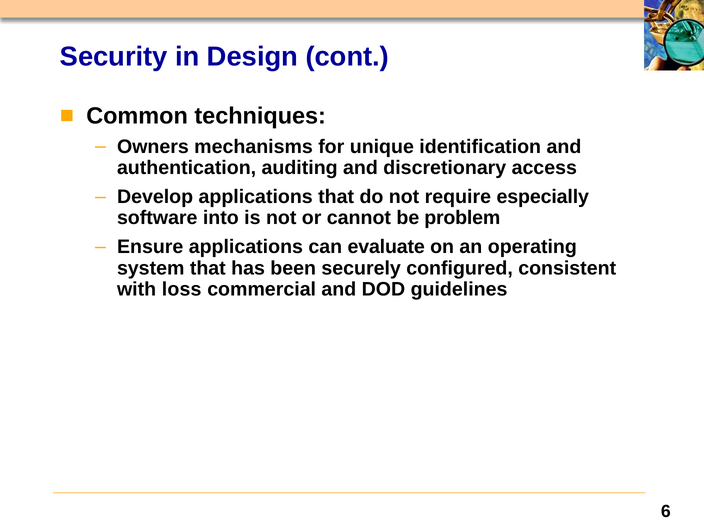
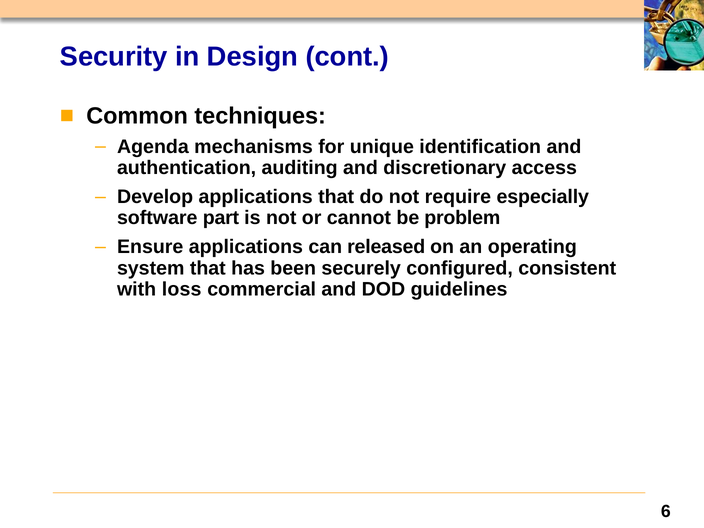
Owners: Owners -> Agenda (153, 147)
into: into -> part (221, 218)
evaluate: evaluate -> released (386, 247)
